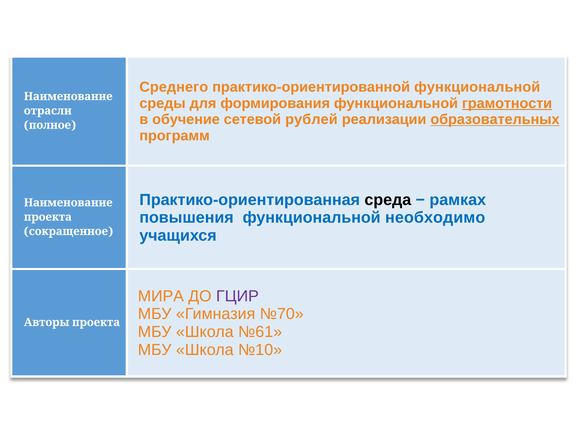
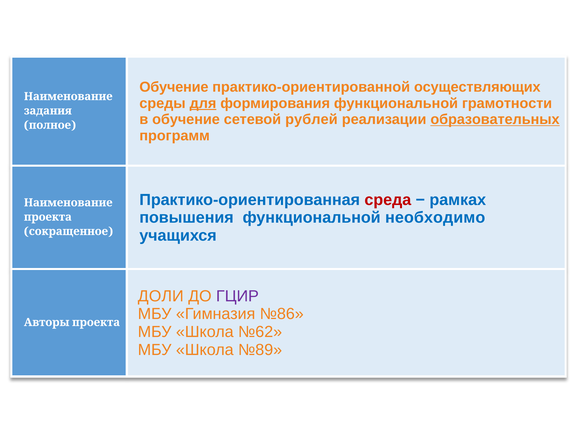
Среднего: Среднего -> Обучение (174, 87)
практико-ориентированной функциональной: функциональной -> осуществляющих (477, 87)
для underline: none -> present (203, 103)
грамотности underline: present -> none (507, 103)
отрасли: отрасли -> задания (48, 111)
среда colour: black -> red (388, 200)
МИРА: МИРА -> ДОЛИ (161, 296)
№70: №70 -> №86 (282, 314)
№61: №61 -> №62 (260, 332)
№10: №10 -> №89 (260, 350)
